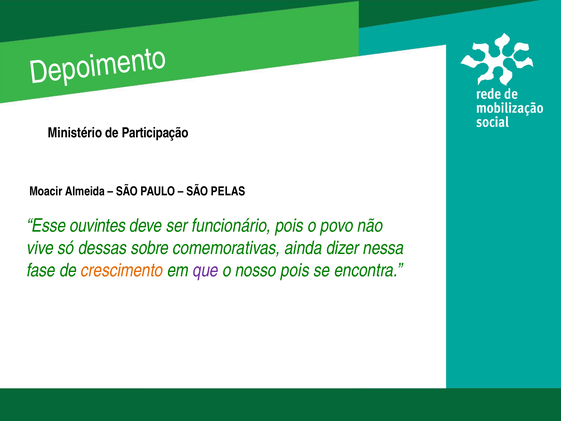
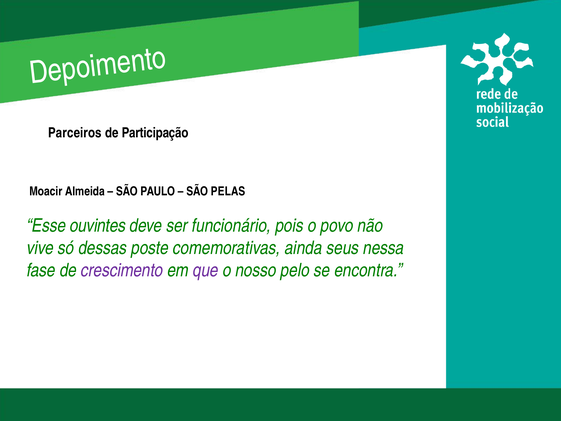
Ministério: Ministério -> Parceiros (75, 133)
sobre: sobre -> poste (150, 248)
dizer: dizer -> seus (343, 248)
crescimento colour: orange -> purple (122, 270)
nosso pois: pois -> pelo (295, 270)
